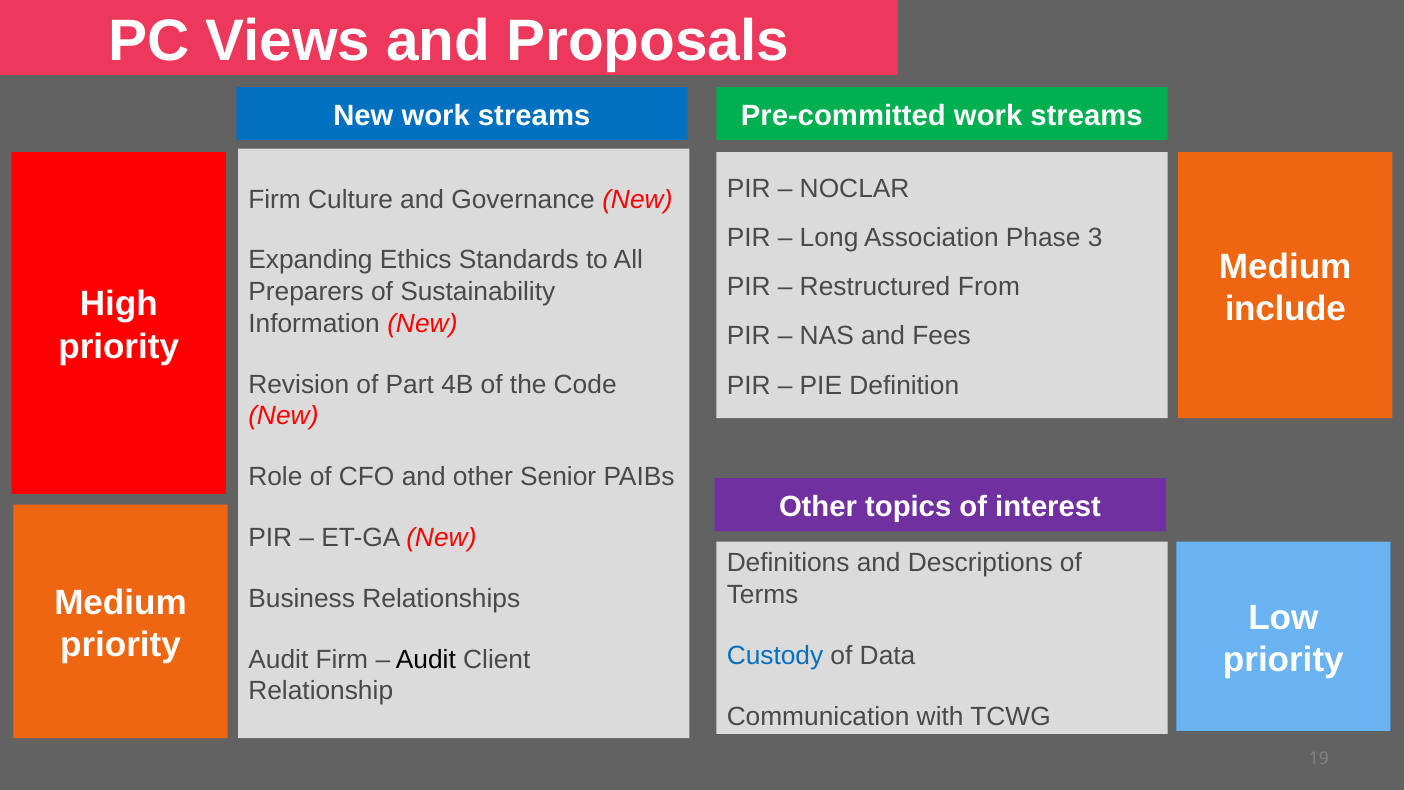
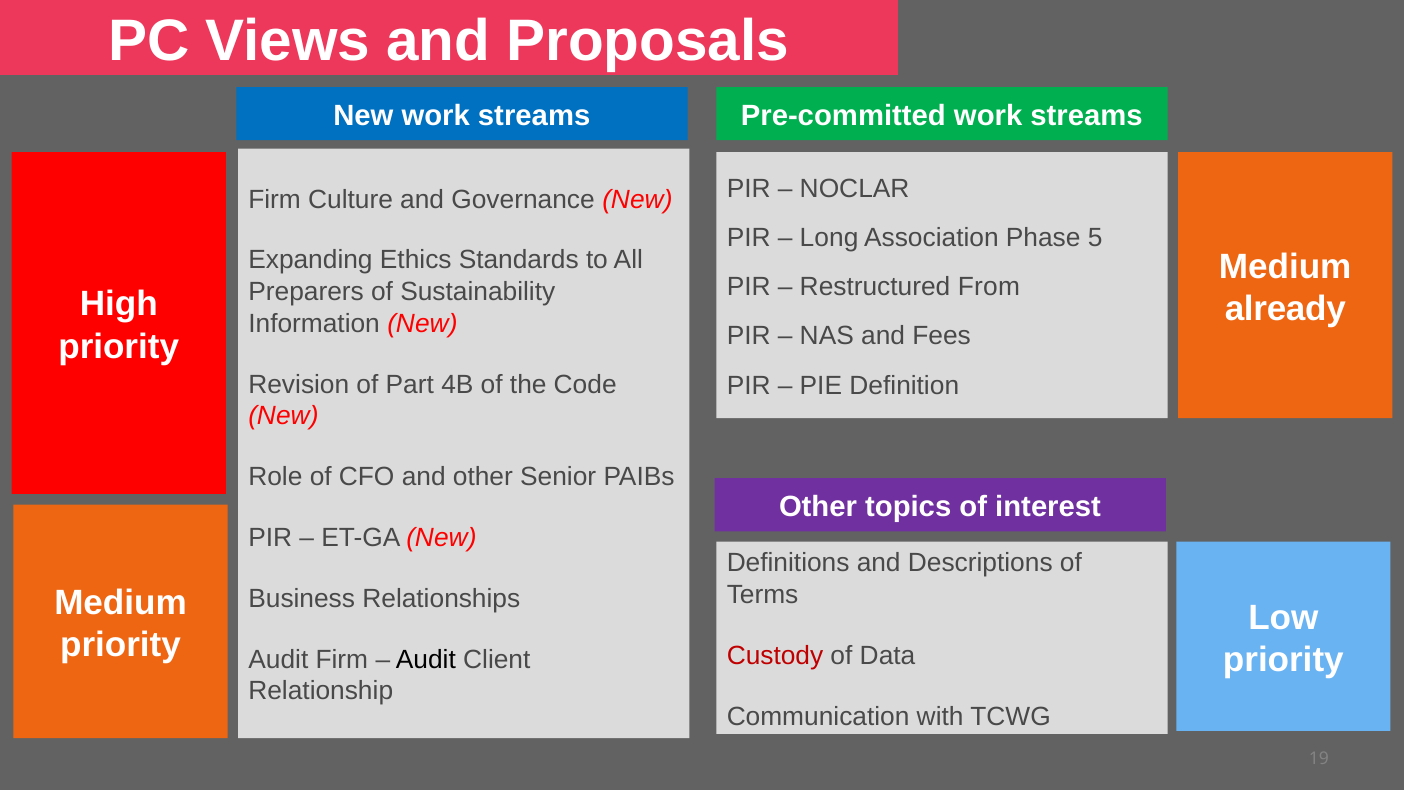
3: 3 -> 5 (1095, 238)
include: include -> already (1285, 309)
Custody colour: blue -> red (775, 655)
